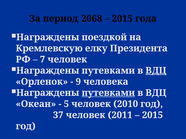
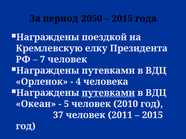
2068: 2068 -> 2050 (92, 19)
ВДЦ underline: present -> none (156, 71)
9: 9 -> 4 (78, 82)
